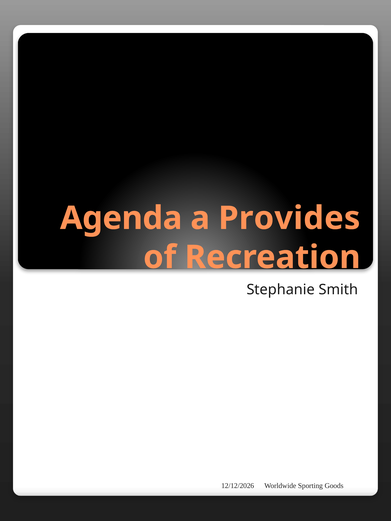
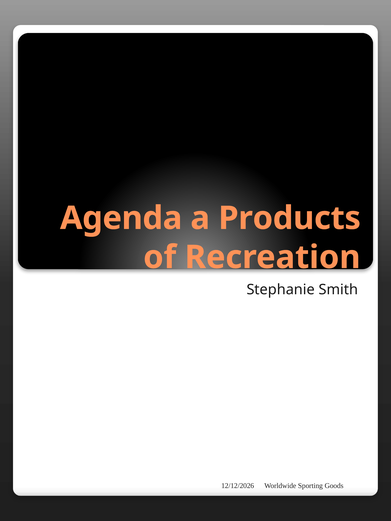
Provides: Provides -> Products (290, 218)
